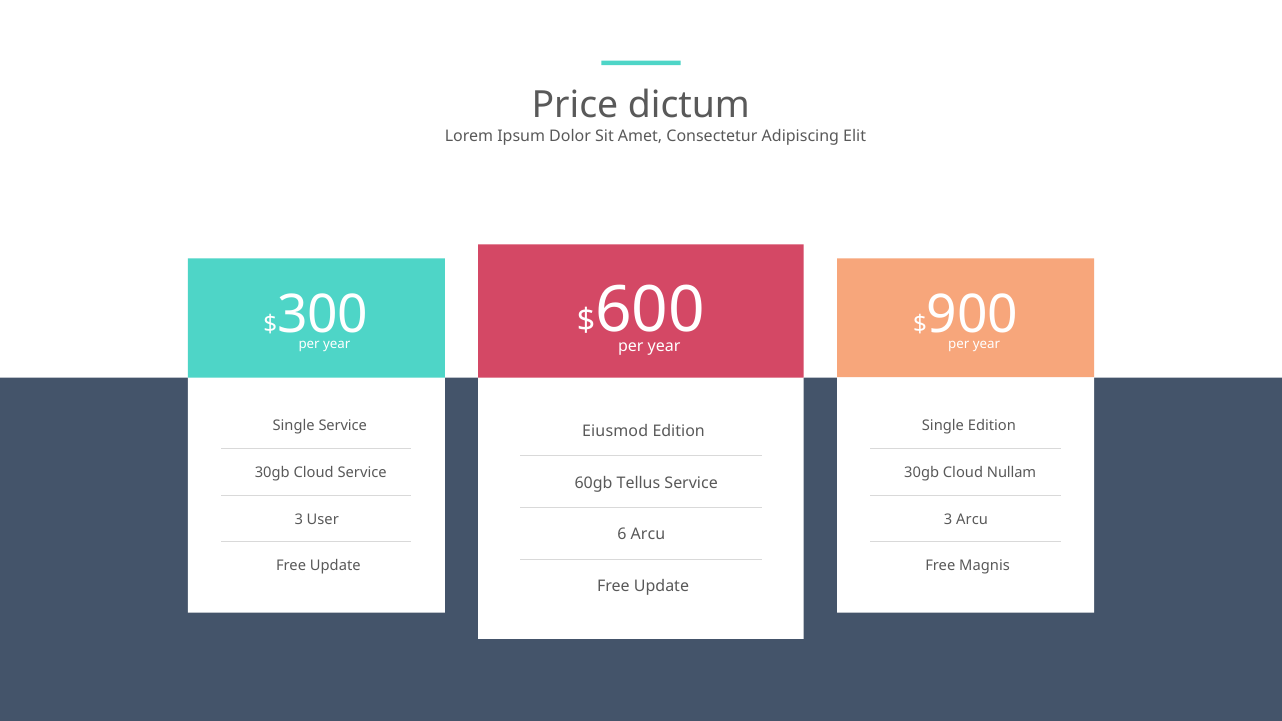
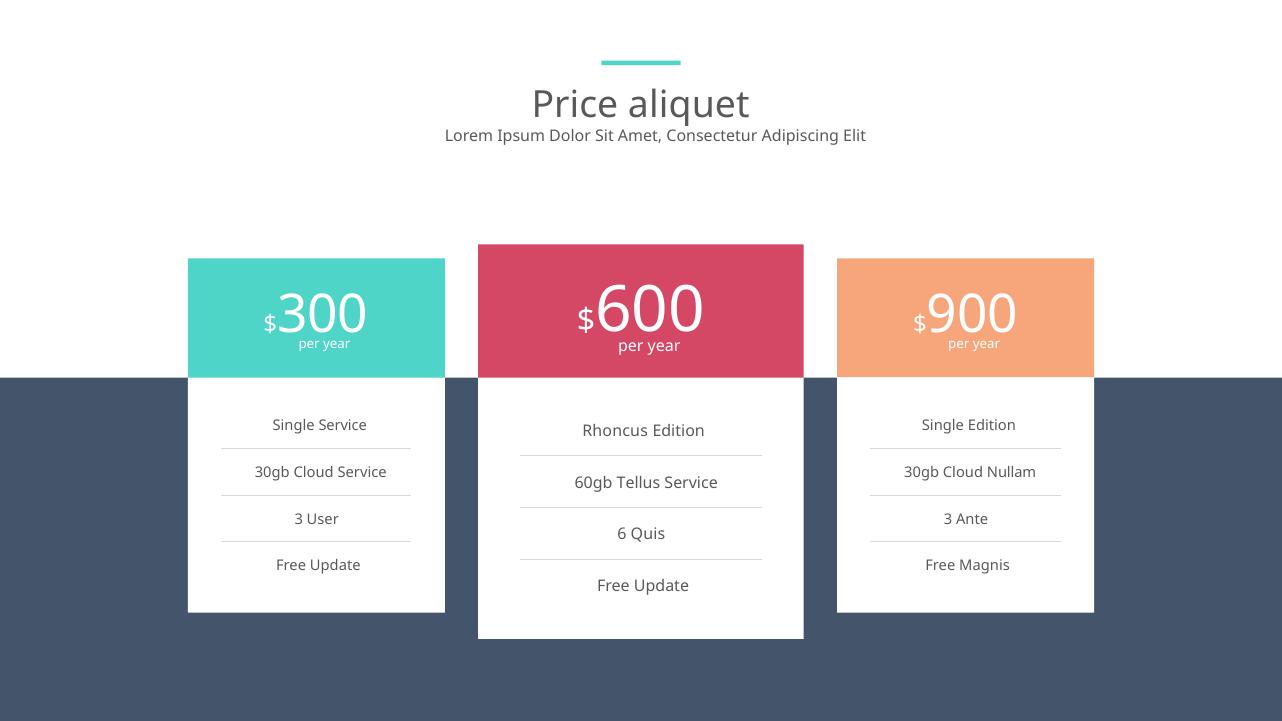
dictum: dictum -> aliquet (689, 105)
Eiusmod: Eiusmod -> Rhoncus (615, 431)
3 Arcu: Arcu -> Ante (972, 519)
6 Arcu: Arcu -> Quis (648, 535)
